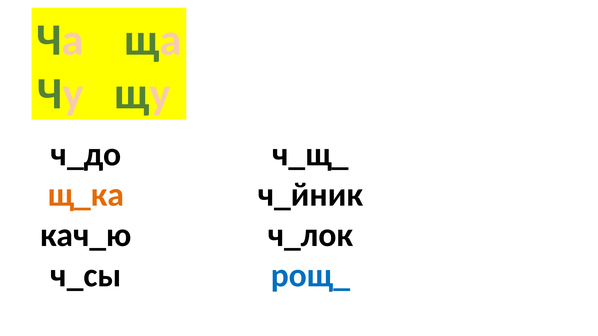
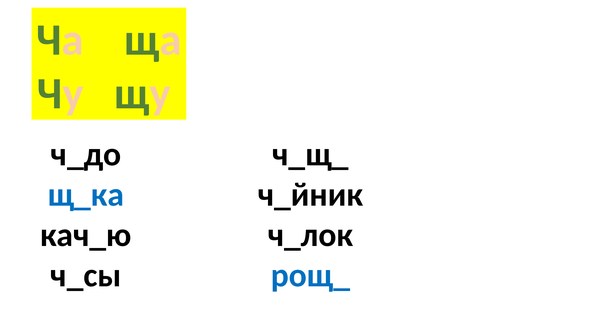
щ_ка colour: orange -> blue (86, 195)
